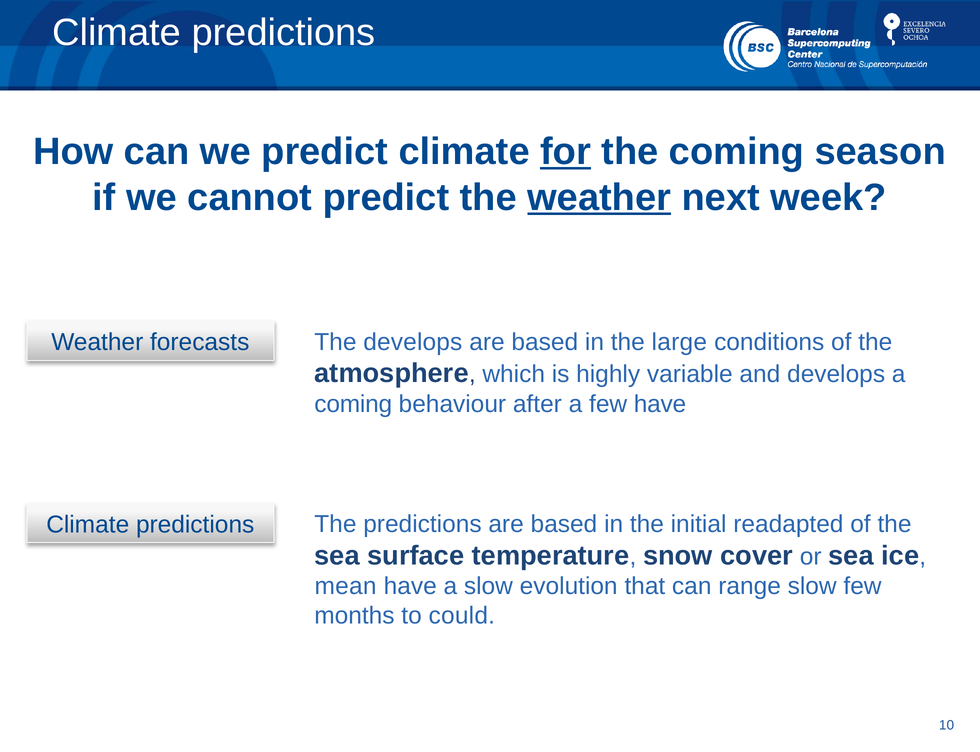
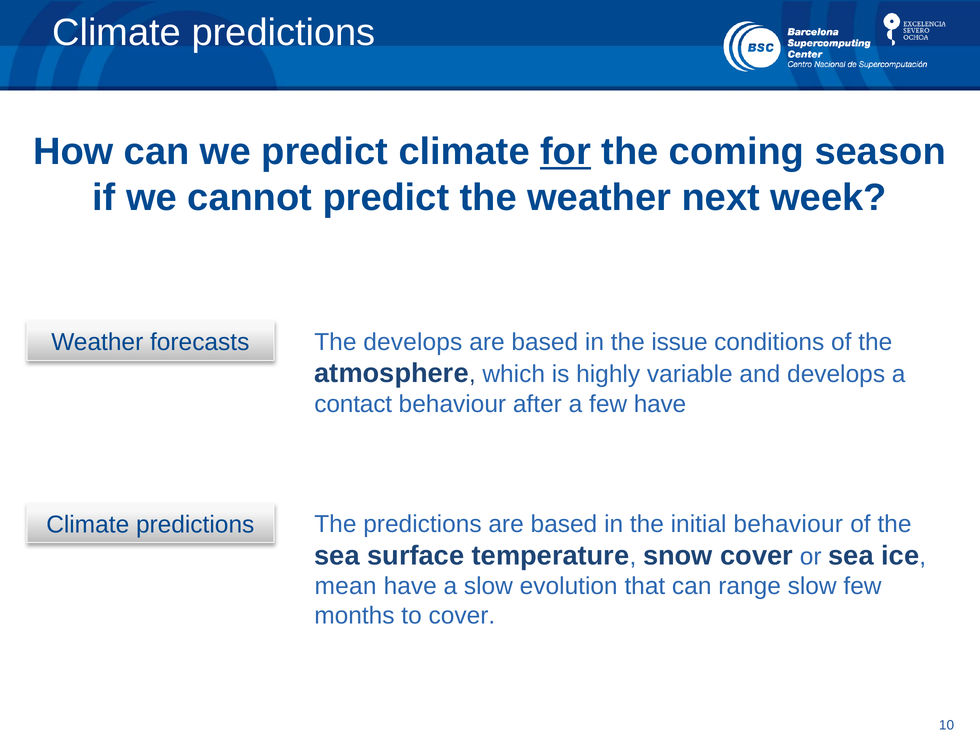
weather underline: present -> none (599, 198)
large: large -> issue (680, 342)
coming: coming -> contact (353, 404)
initial readapted: readapted -> behaviour (788, 525)
to could: could -> cover (462, 616)
